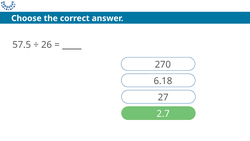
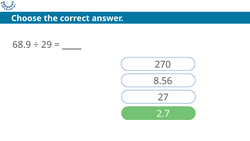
57.5: 57.5 -> 68.9 (22, 45)
26: 26 -> 29 (47, 45)
6.18: 6.18 -> 8.56 (163, 81)
